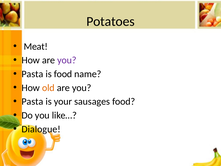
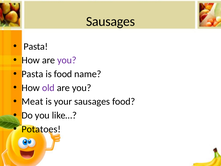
Potatoes: Potatoes -> Sausages (111, 21)
Meat: Meat -> Pasta (36, 46)
old colour: orange -> purple (48, 88)
Pasta: Pasta -> Meat (32, 101)
Dialogue: Dialogue -> Potatoes (41, 129)
